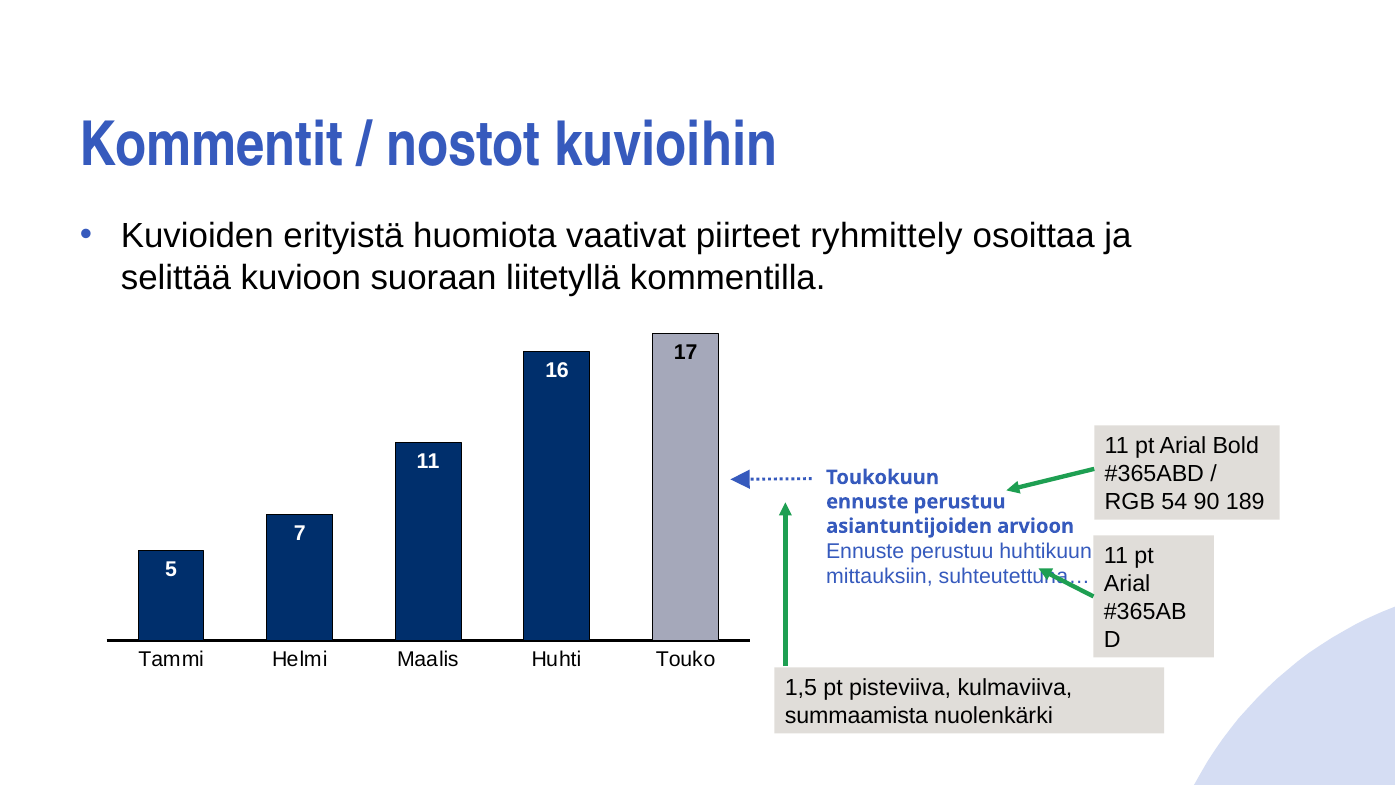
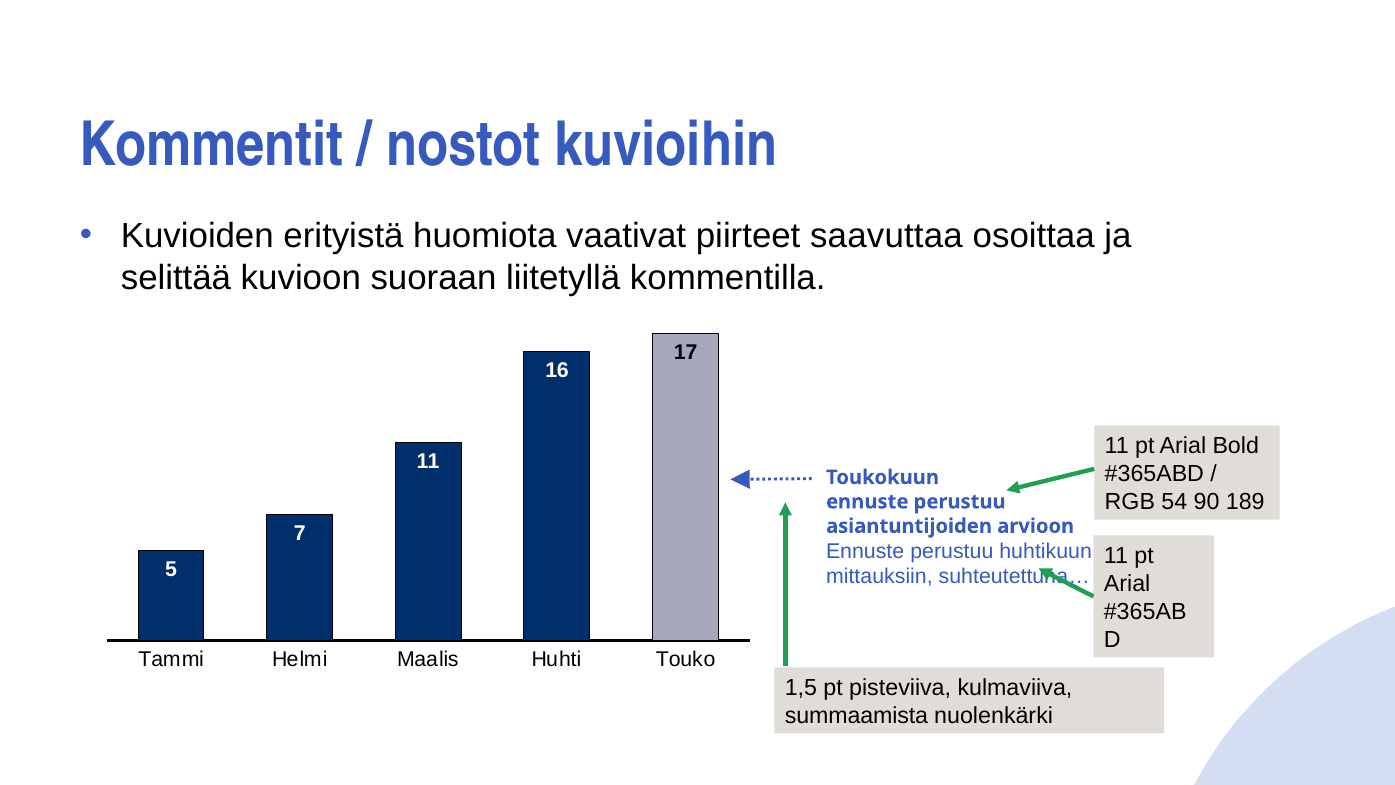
ryhmittely: ryhmittely -> saavuttaa (886, 236)
